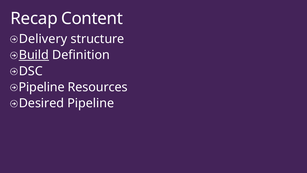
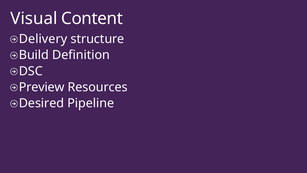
Recap: Recap -> Visual (34, 19)
Build underline: present -> none (34, 55)
Pipeline: Pipeline -> Preview (42, 87)
